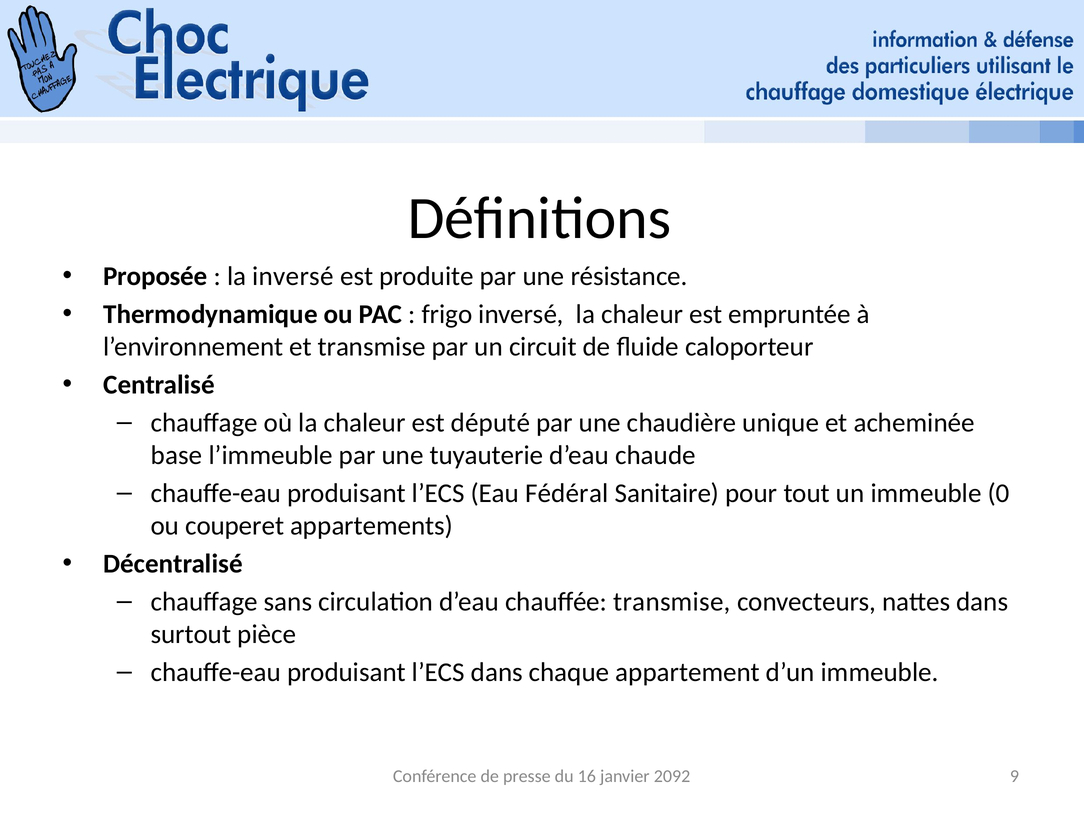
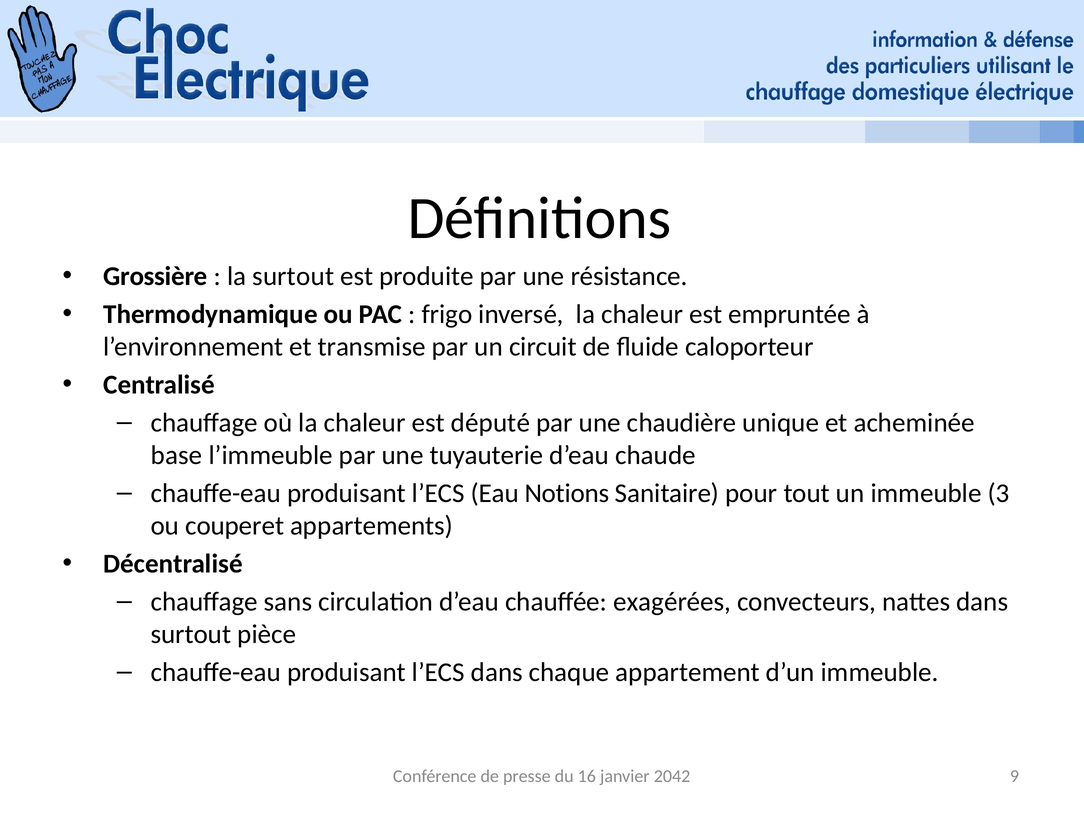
Proposée: Proposée -> Grossière (155, 276)
la inversé: inversé -> surtout (293, 276)
Fédéral: Fédéral -> Notions (567, 493)
0: 0 -> 3 (999, 493)
chauffée transmise: transmise -> exagérées (672, 602)
2092: 2092 -> 2042 (672, 776)
